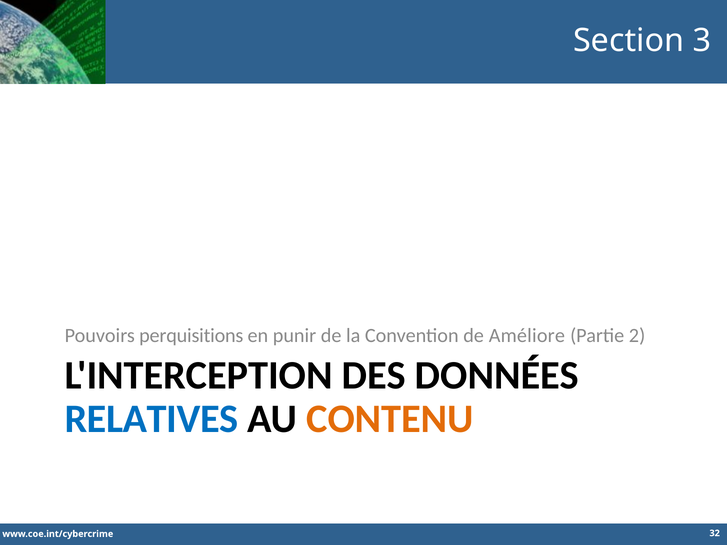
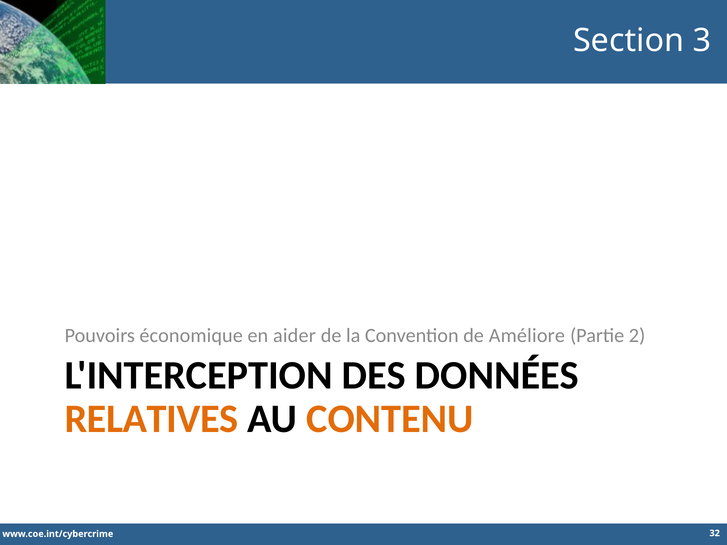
perquisitions: perquisitions -> économique (191, 336)
punir: punir -> aider (294, 336)
RELATIVES colour: blue -> orange (152, 419)
